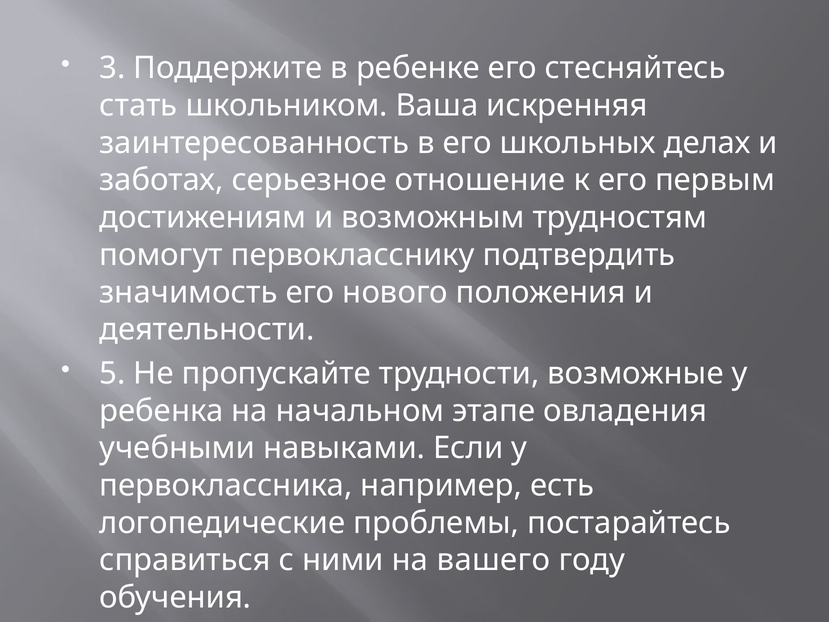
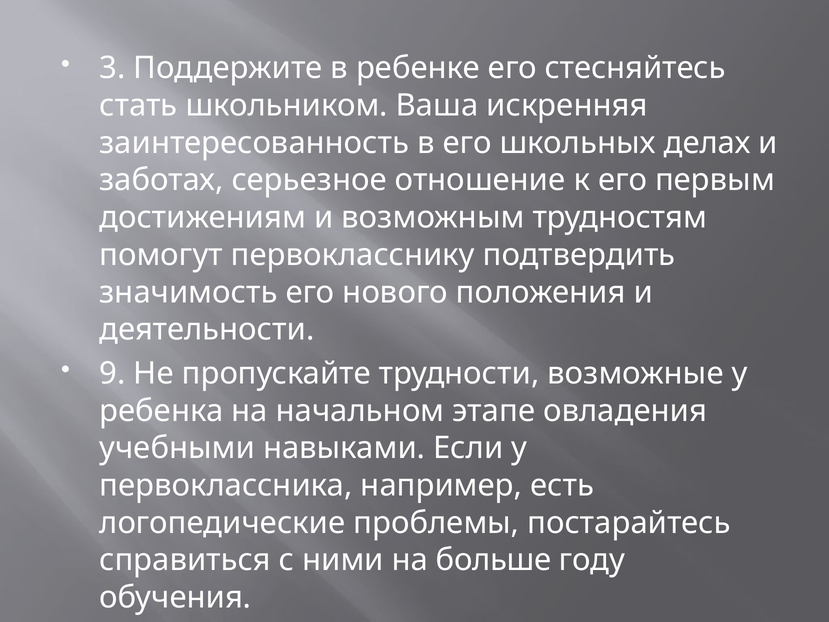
5: 5 -> 9 (112, 373)
вашего: вашего -> больше (494, 560)
